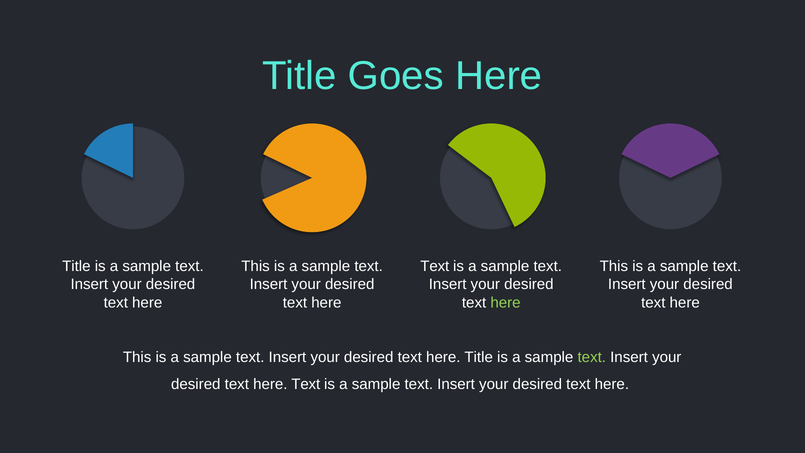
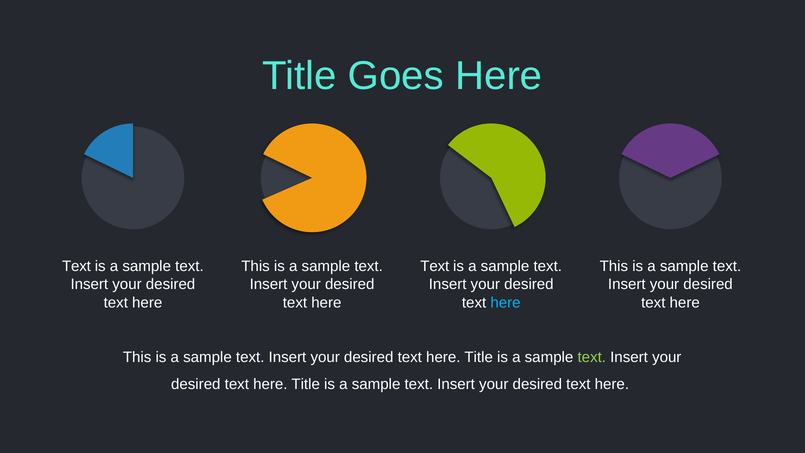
Title: Title -> Text (76, 266)
here colour: light green -> light blue (506, 302)
Text: Text -> Title (306, 384)
